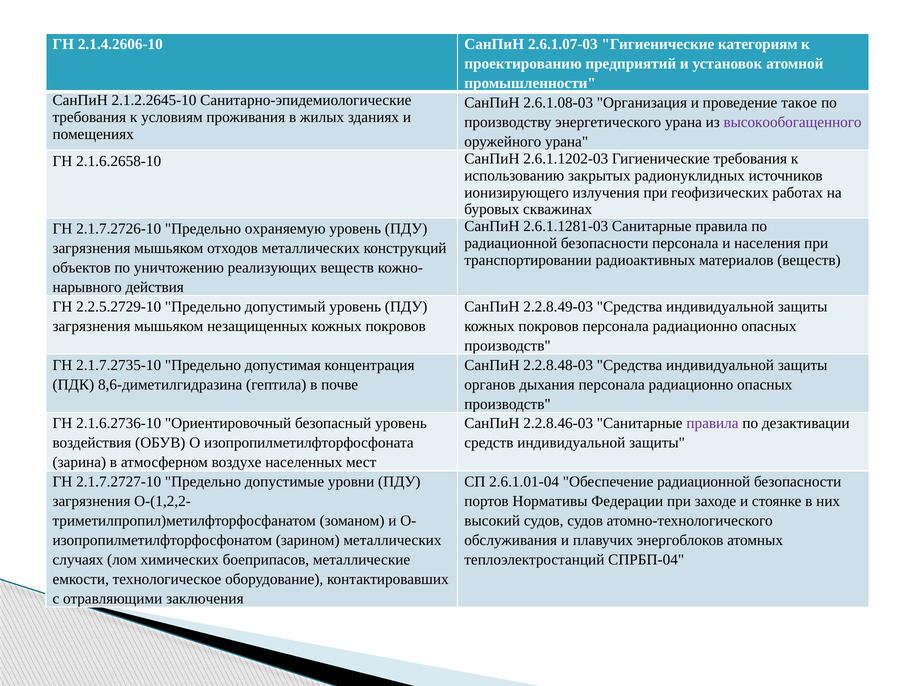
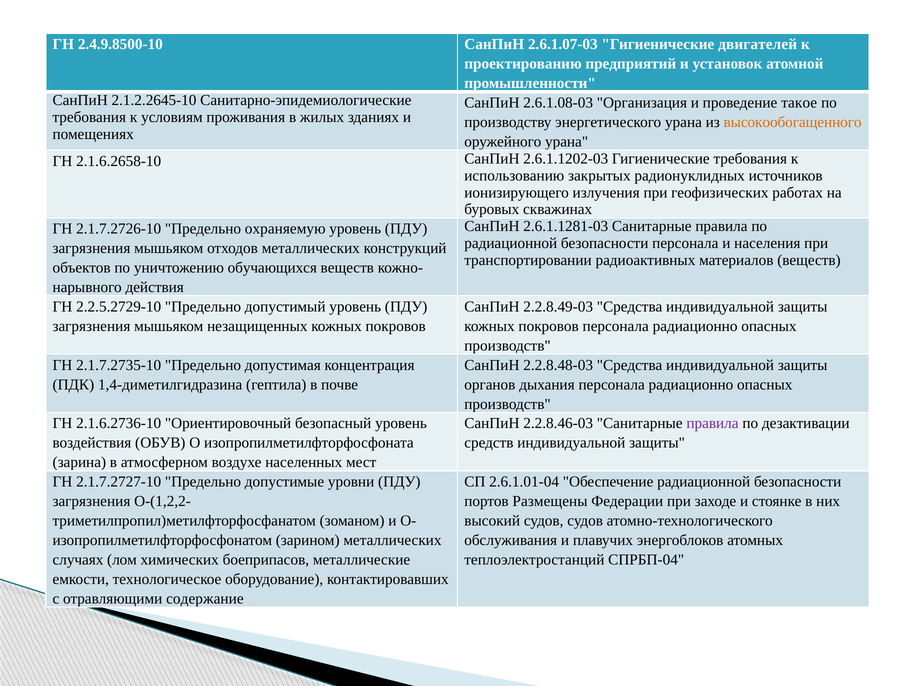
2.1.4.2606-10: 2.1.4.2606-10 -> 2.4.9.8500-10 (120, 44)
категориям: категориям -> двигателей (758, 44)
высокообогащенного colour: purple -> orange (793, 122)
реализующих: реализующих -> обучающихся (272, 268)
8,6-диметилгидразина: 8,6-диметилгидразина -> 1,4-диметилгидразина (170, 385)
Нормативы: Нормативы -> Размещены (550, 501)
заключения: заключения -> содержание (205, 599)
